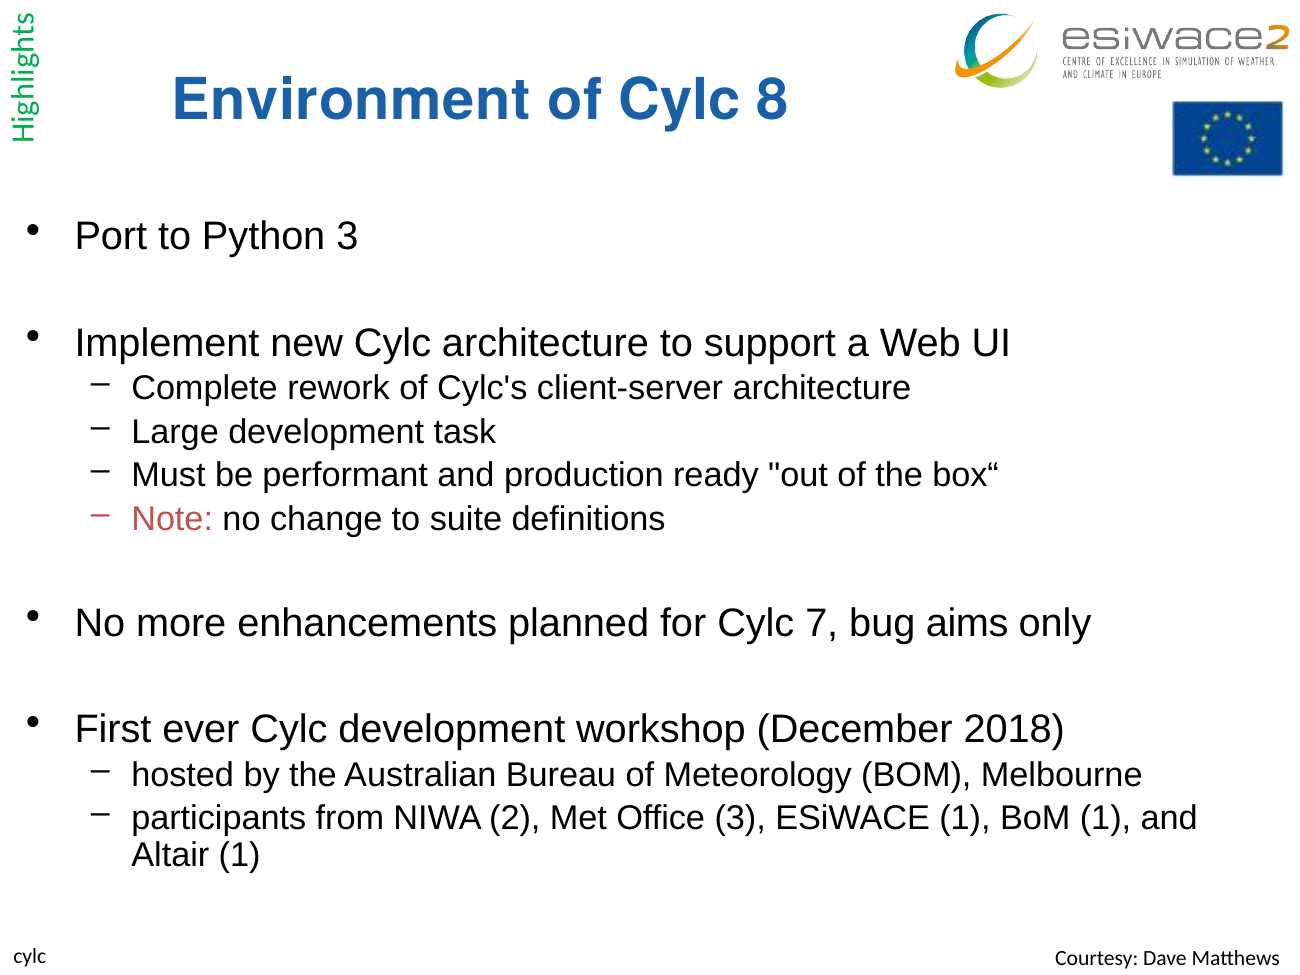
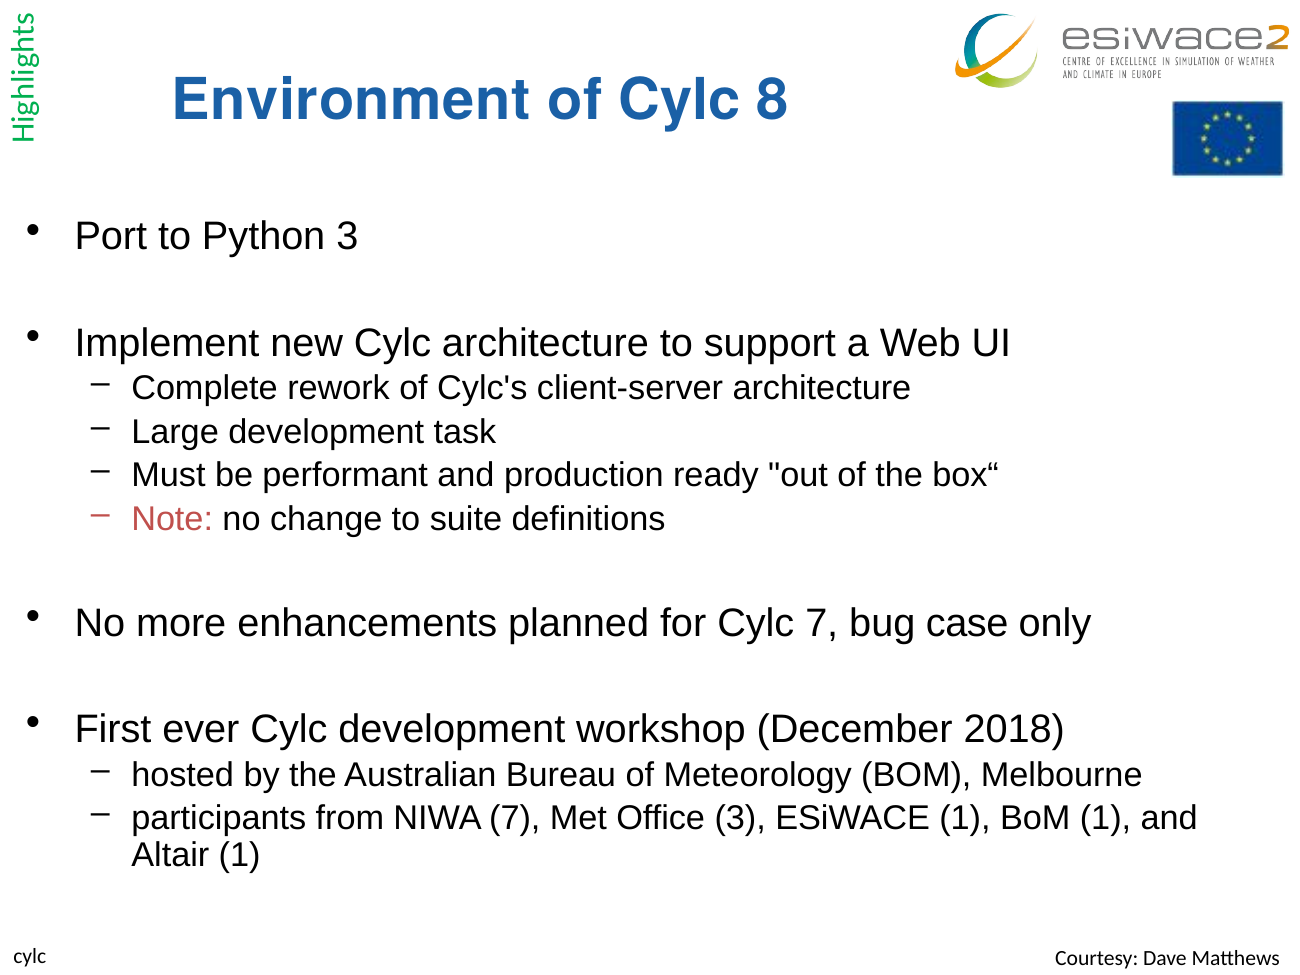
aims: aims -> case (967, 623)
NIWA 2: 2 -> 7 (515, 818)
